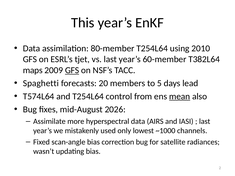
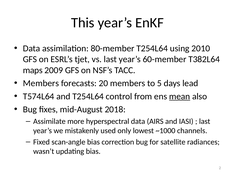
GFS underline: present -> none (72, 70)
Spaghetti: Spaghetti -> Members (41, 83)
2026: 2026 -> 2018 (115, 110)
